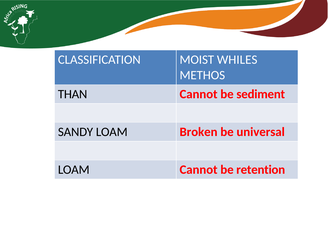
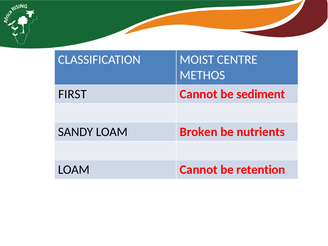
WHILES: WHILES -> CENTRE (237, 60)
THAN: THAN -> FIRST (72, 94)
universal: universal -> nutrients (261, 132)
